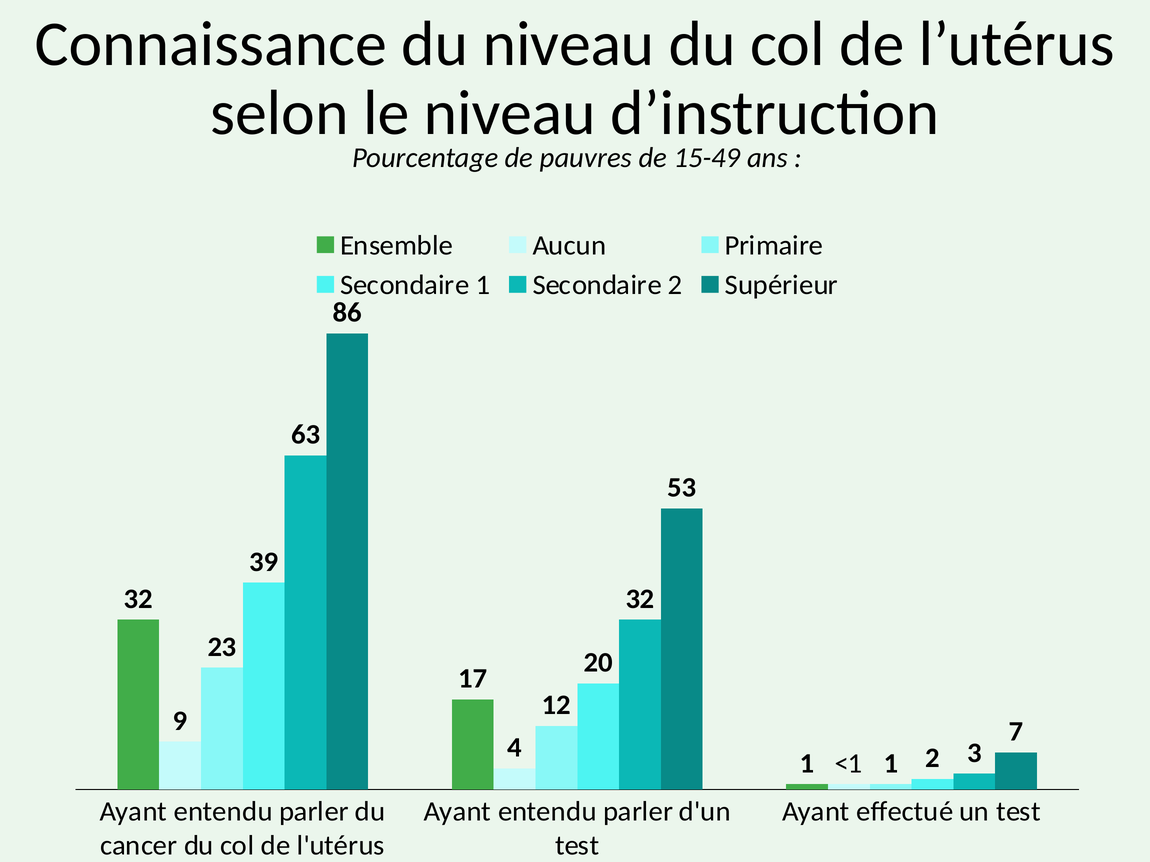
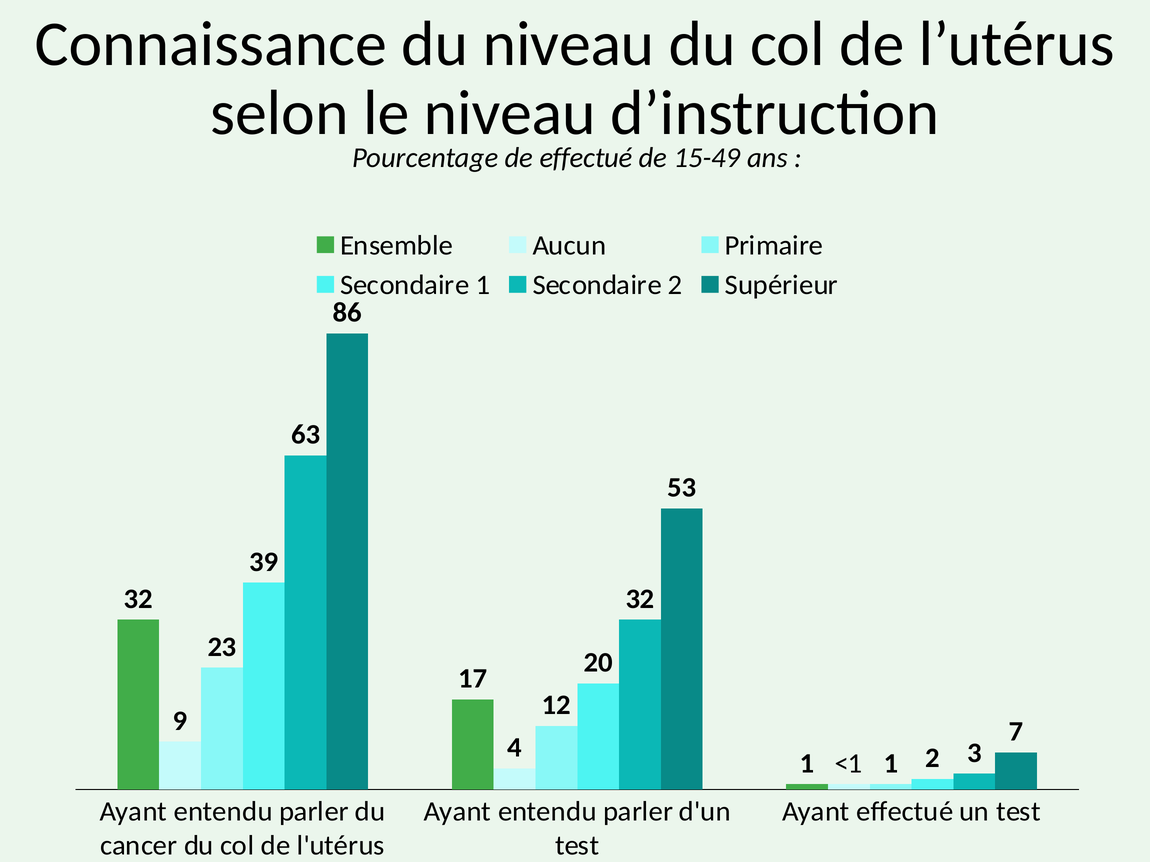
de pauvres: pauvres -> effectué (586, 158)
